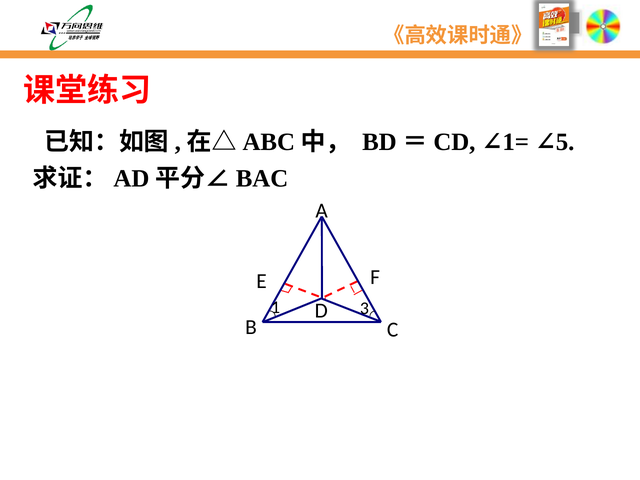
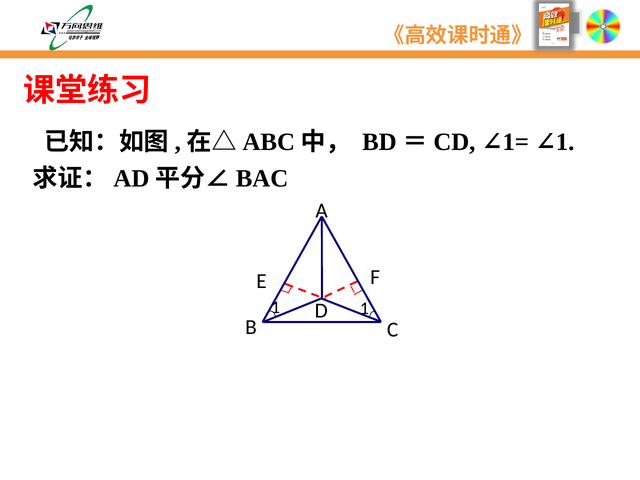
5: 5 -> 1 (565, 142)
1 3: 3 -> 1 (364, 308)
